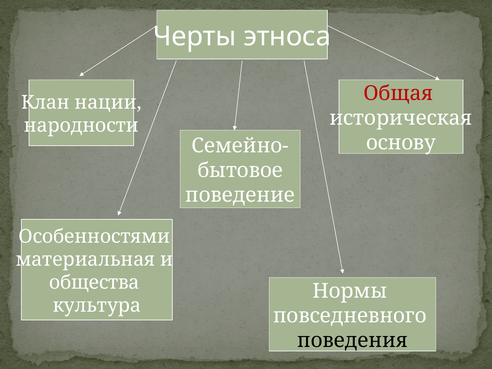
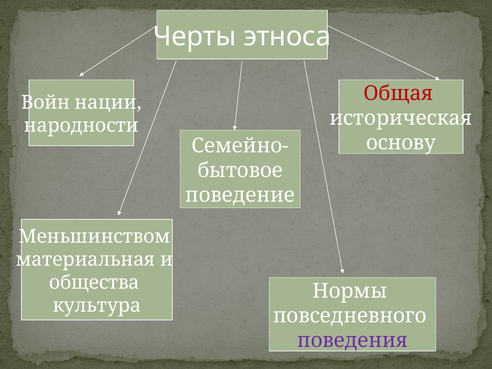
Клан: Клан -> Войн (45, 103)
Особенностями: Особенностями -> Меньшинством (94, 237)
поведения colour: black -> purple (352, 340)
